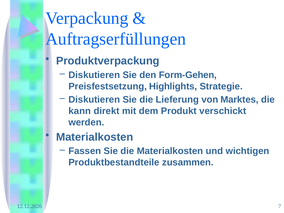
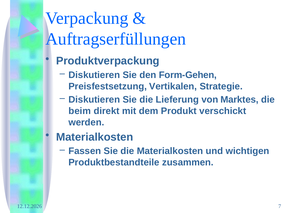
Highlights: Highlights -> Vertikalen (173, 86)
kann: kann -> beim (80, 111)
